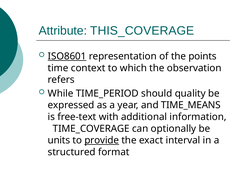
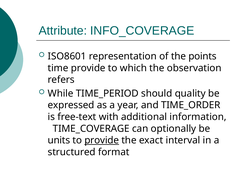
THIS_COVERAGE: THIS_COVERAGE -> INFO_COVERAGE (142, 31)
ISO8601 underline: present -> none (67, 56)
time context: context -> provide (88, 68)
TIME_MEANS: TIME_MEANS -> TIME_ORDER (191, 105)
